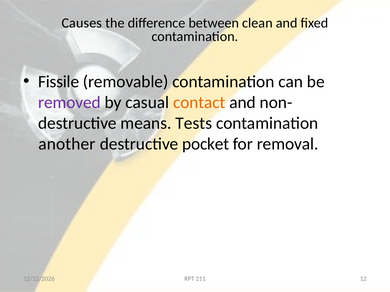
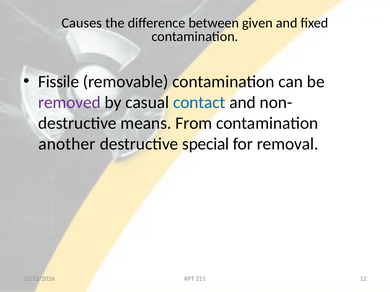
clean: clean -> given (257, 23)
contact colour: orange -> blue (199, 103)
Tests: Tests -> From (194, 123)
pocket: pocket -> special (206, 144)
